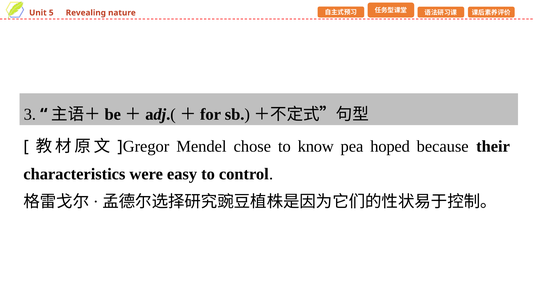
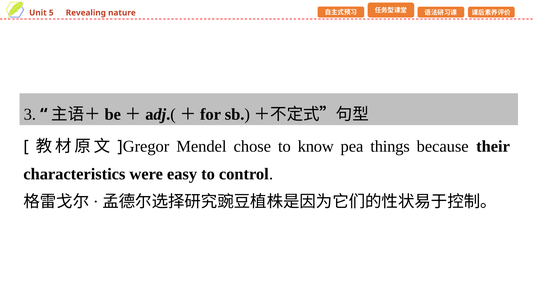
hoped: hoped -> things (390, 146)
